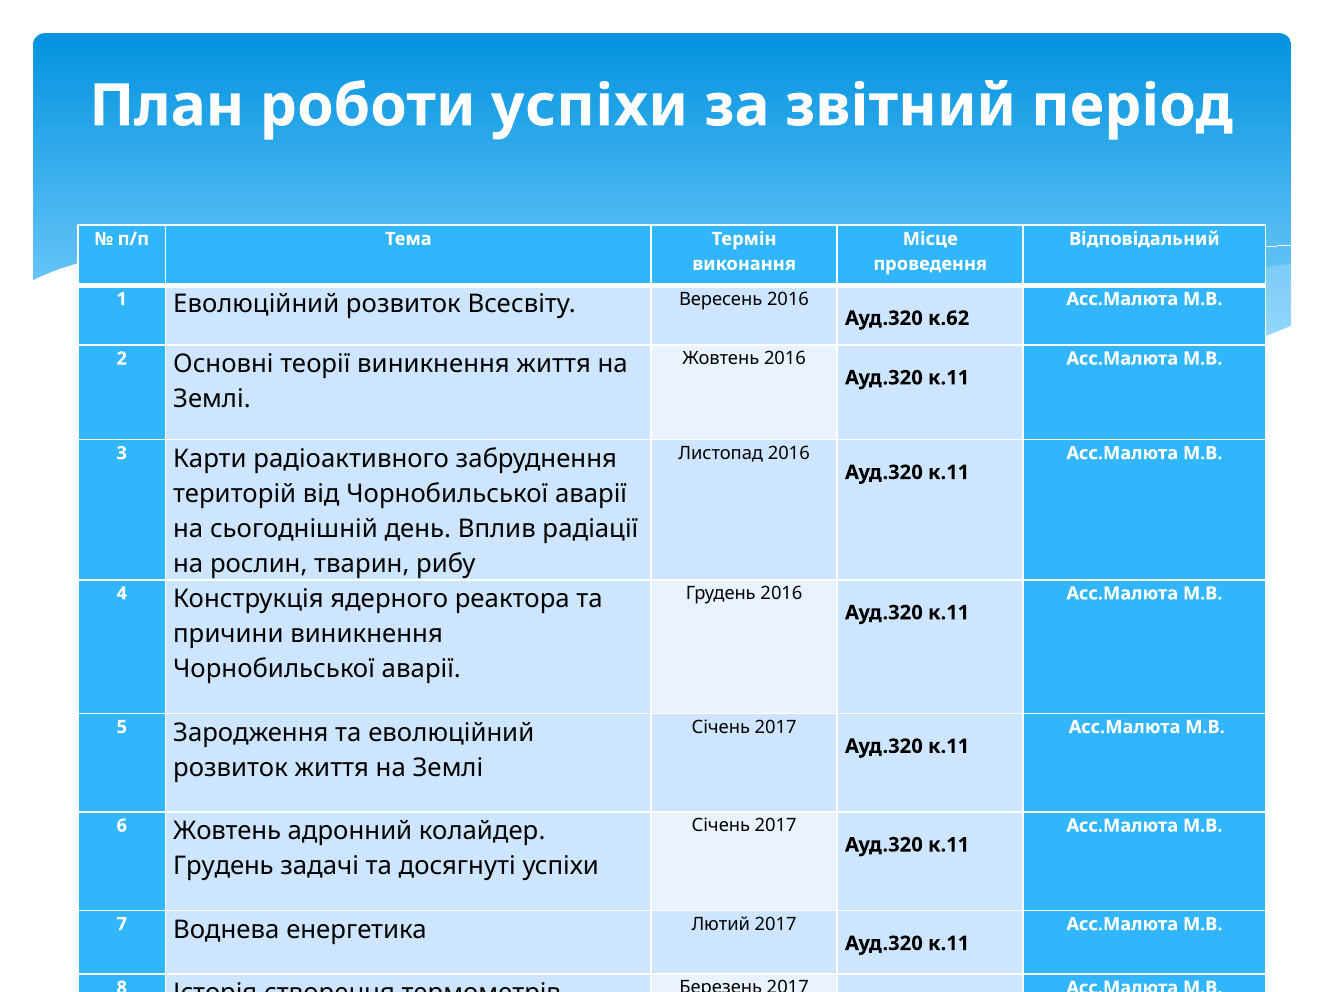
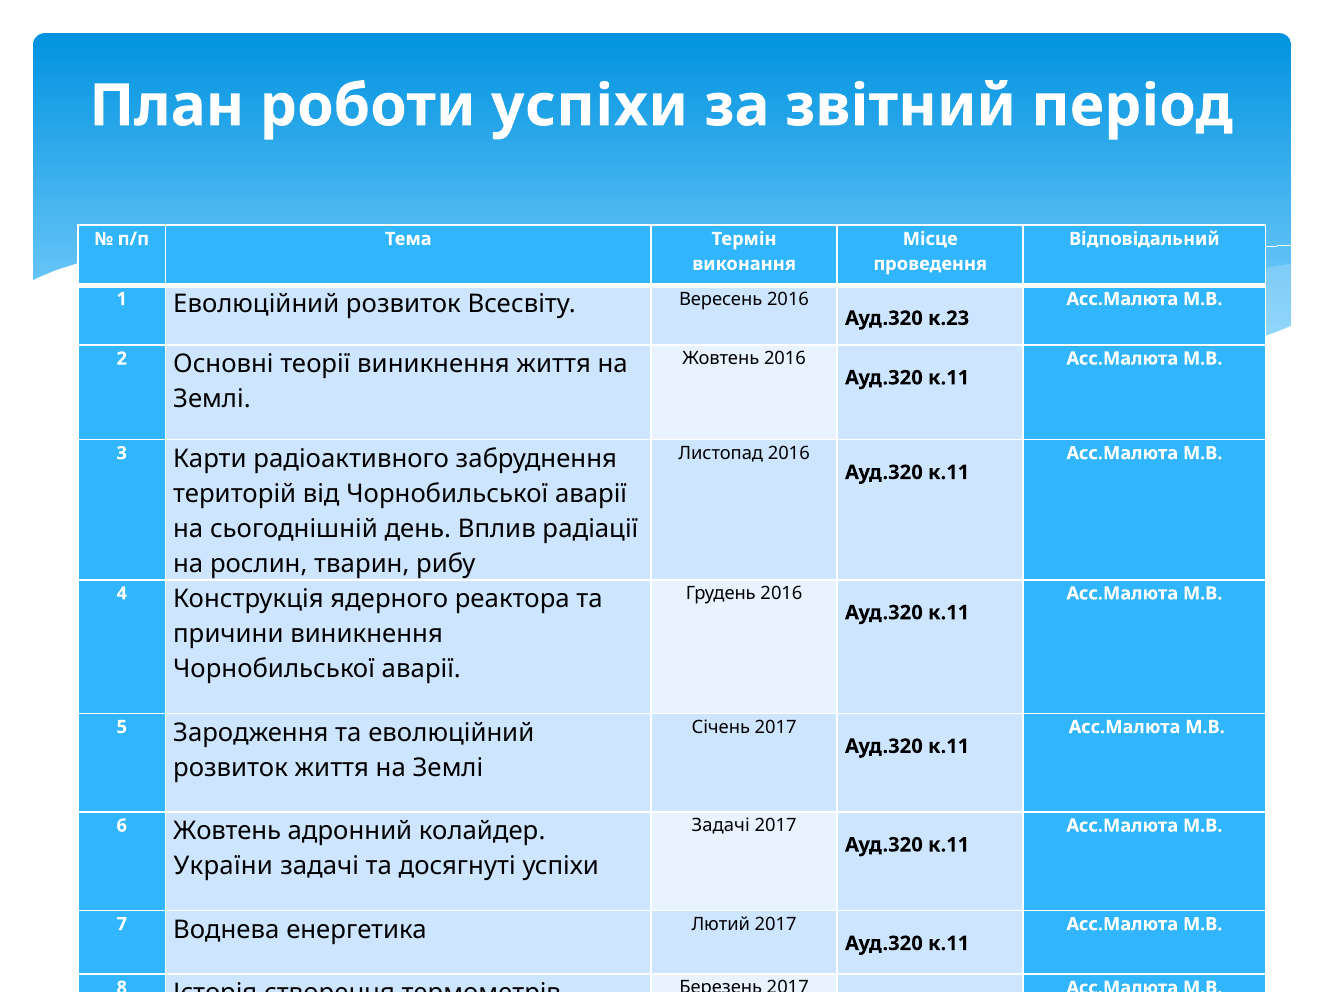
к.62: к.62 -> к.23 (949, 318)
Січень: Січень -> Задачі (721, 826)
Грудень: Грудень -> України (223, 866)
